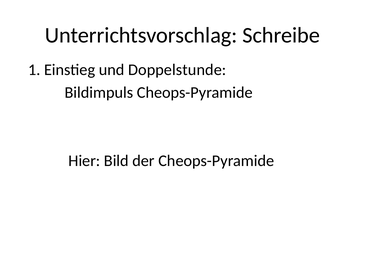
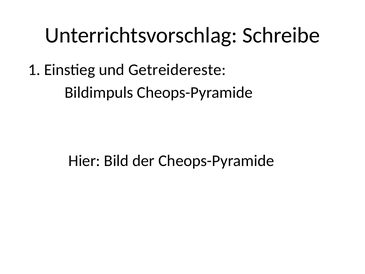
Doppelstunde: Doppelstunde -> Getreidereste (177, 70)
